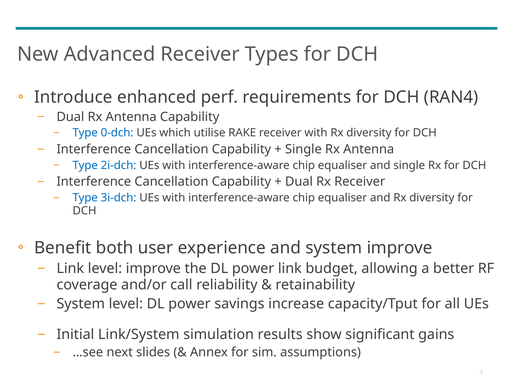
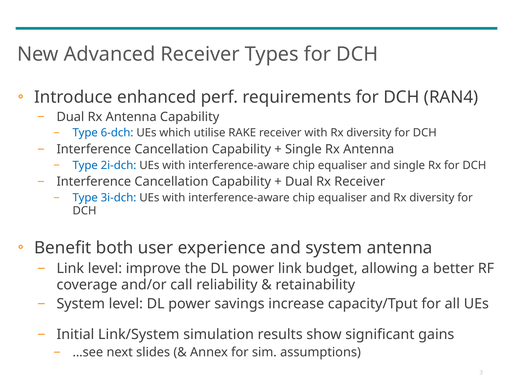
0-dch: 0-dch -> 6-dch (117, 133)
system improve: improve -> antenna (400, 248)
